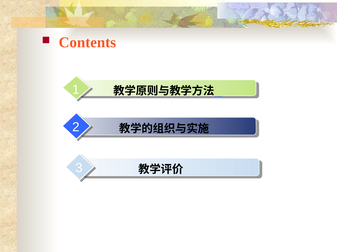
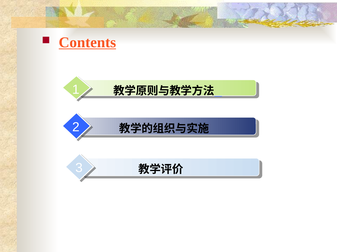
Contents underline: none -> present (87, 43)
